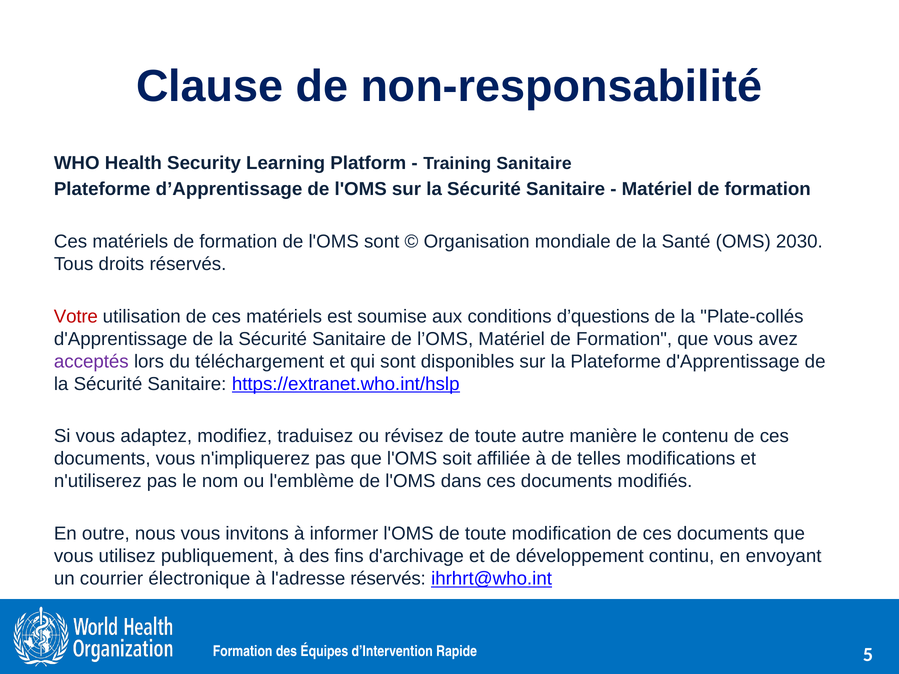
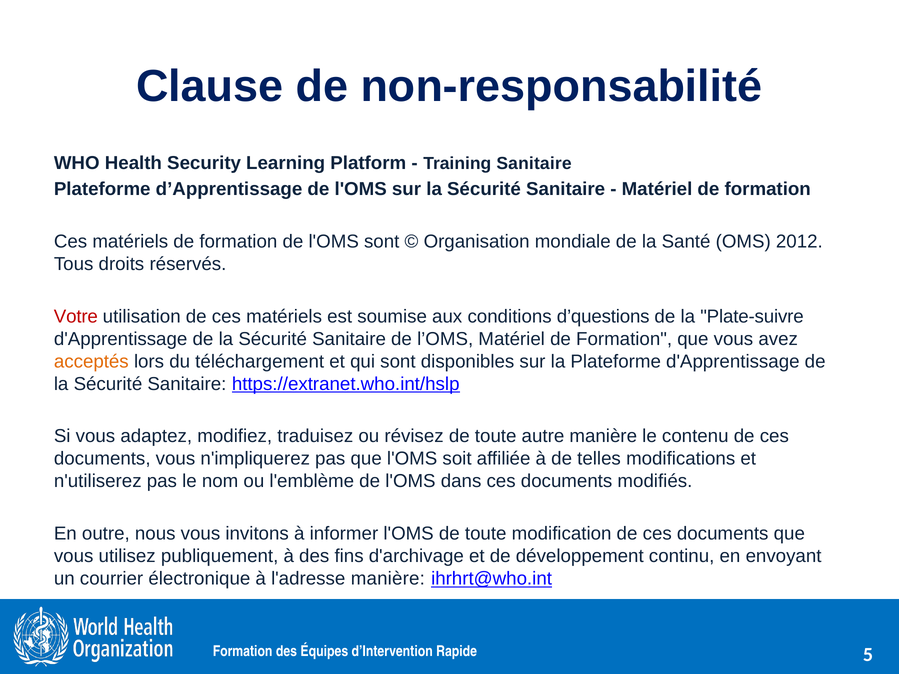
2030: 2030 -> 2012 (799, 242)
Plate-collés: Plate-collés -> Plate-suivre (752, 317)
acceptés colour: purple -> orange (91, 362)
l'adresse réservés: réservés -> manière (388, 579)
